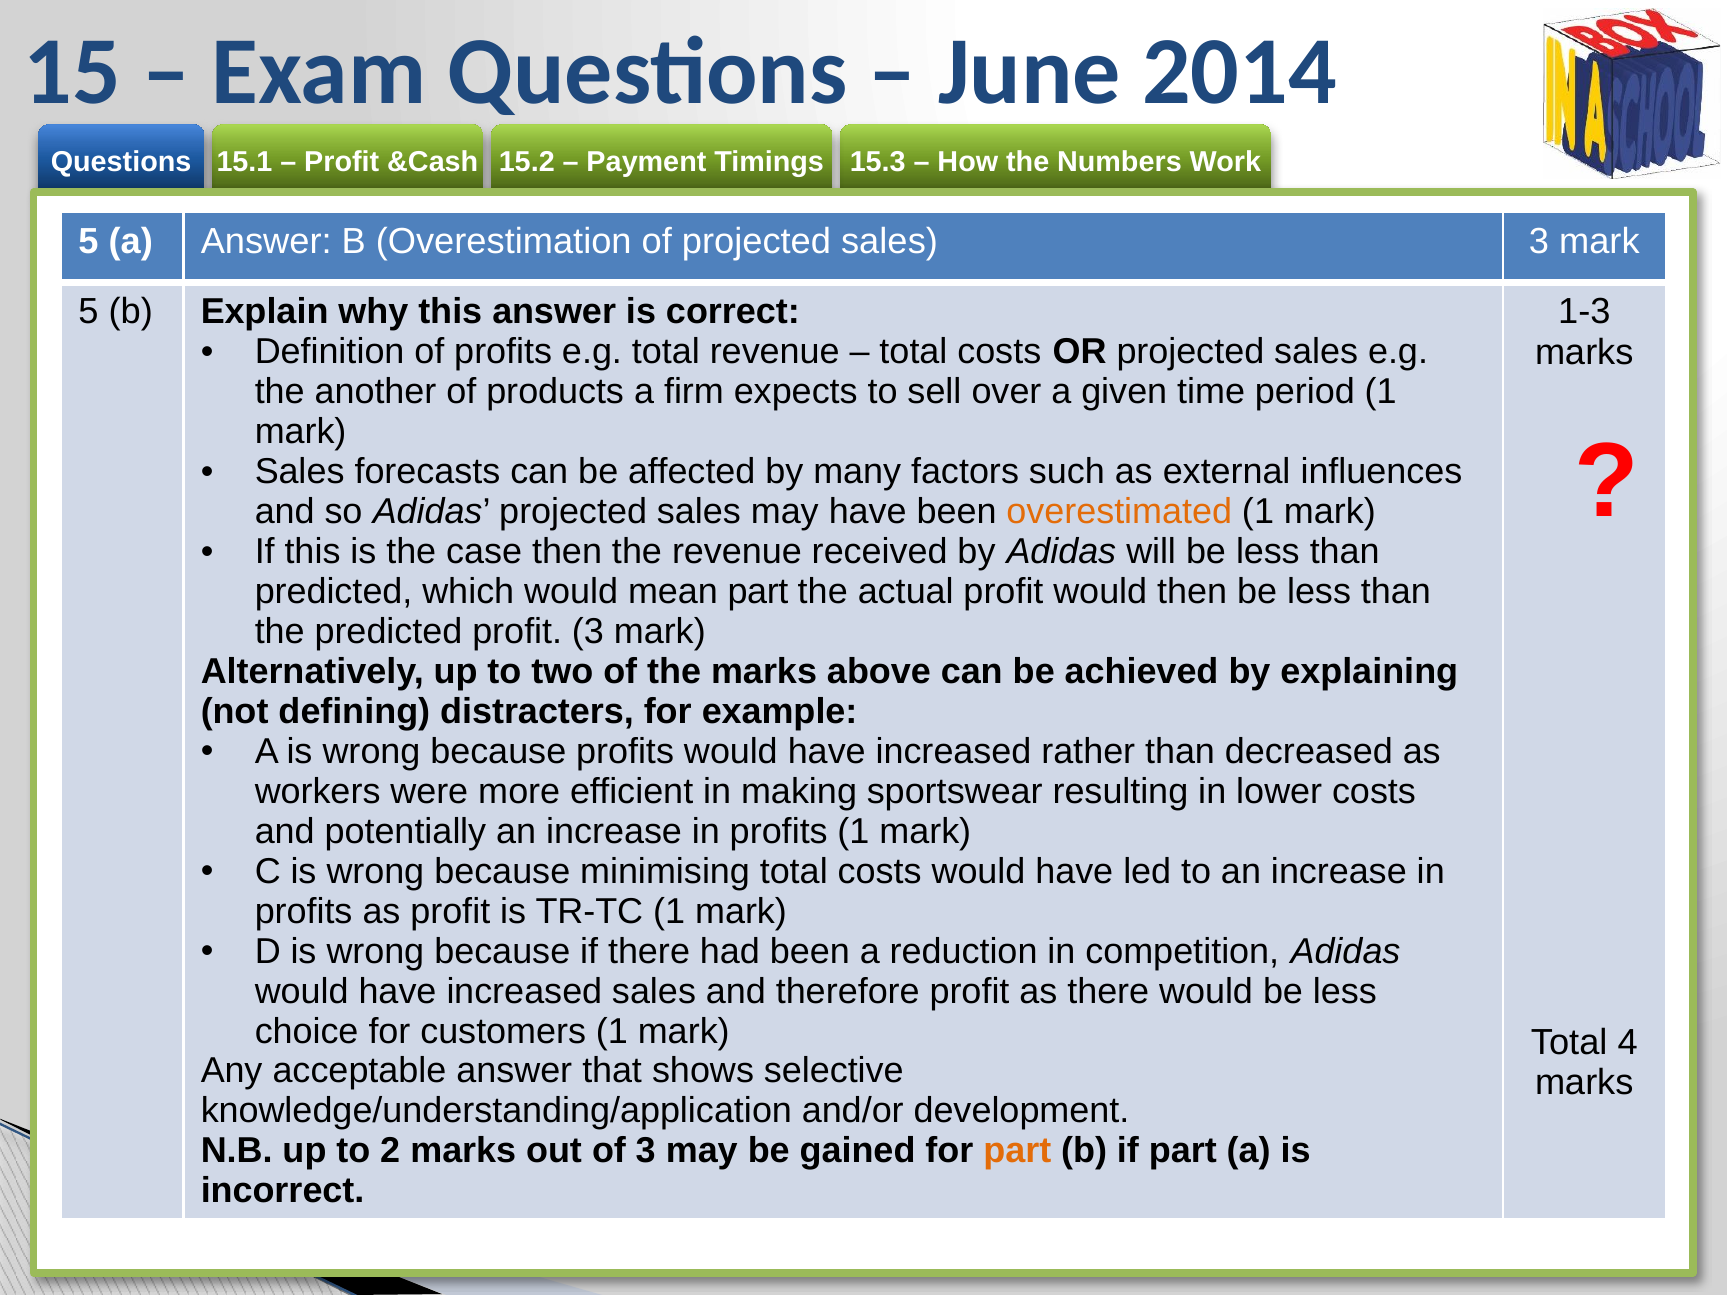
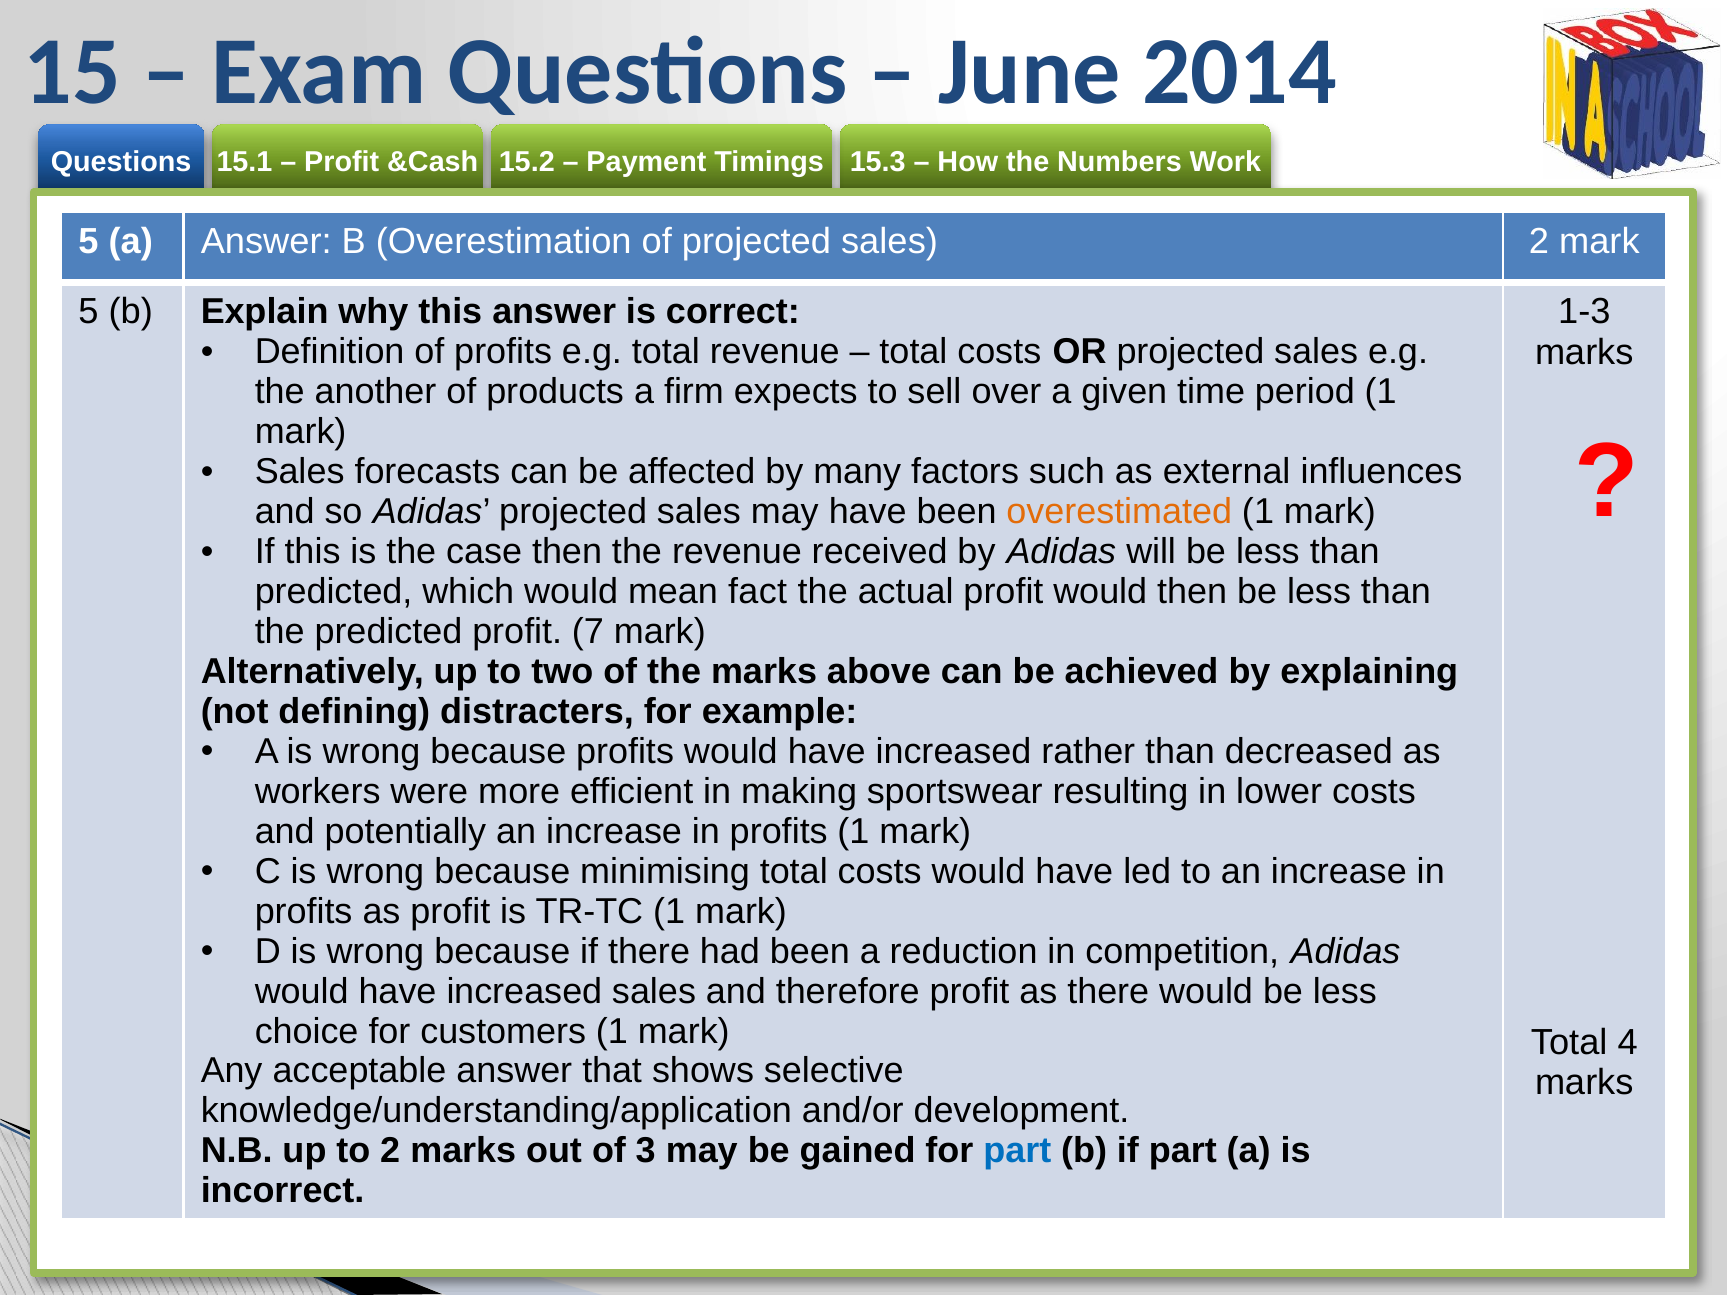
sales 3: 3 -> 2 (1539, 242)
mean part: part -> fact (758, 592)
profit 3: 3 -> 7 (588, 632)
part colour: orange -> blue (1017, 1151)
